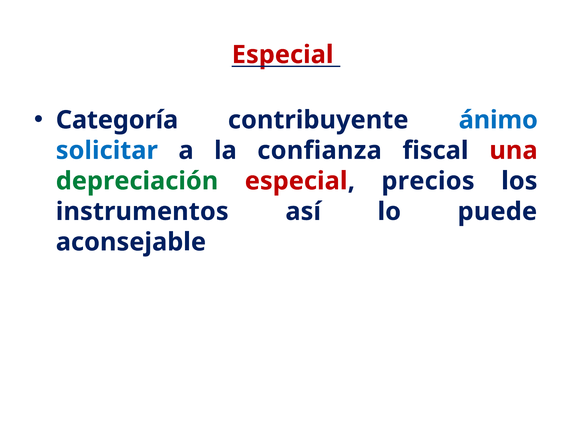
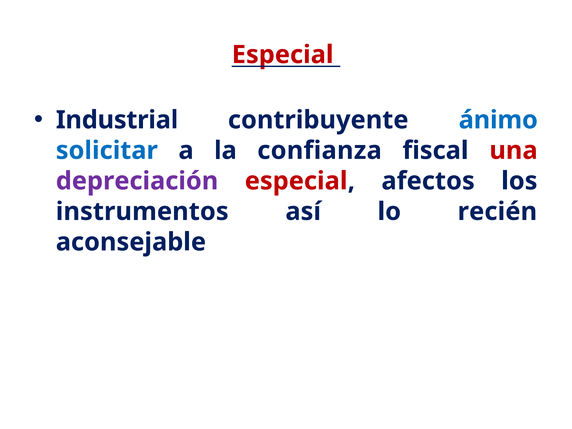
Categoría: Categoría -> Industrial (117, 120)
depreciación colour: green -> purple (137, 181)
precios: precios -> afectos (428, 181)
puede: puede -> recién (497, 212)
